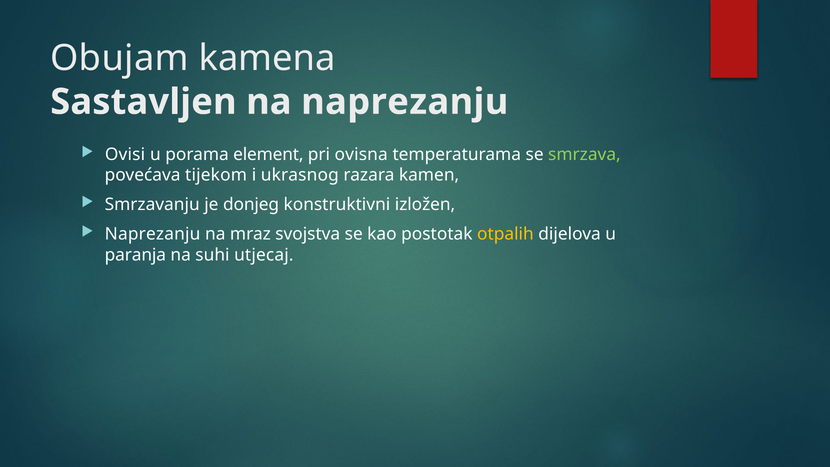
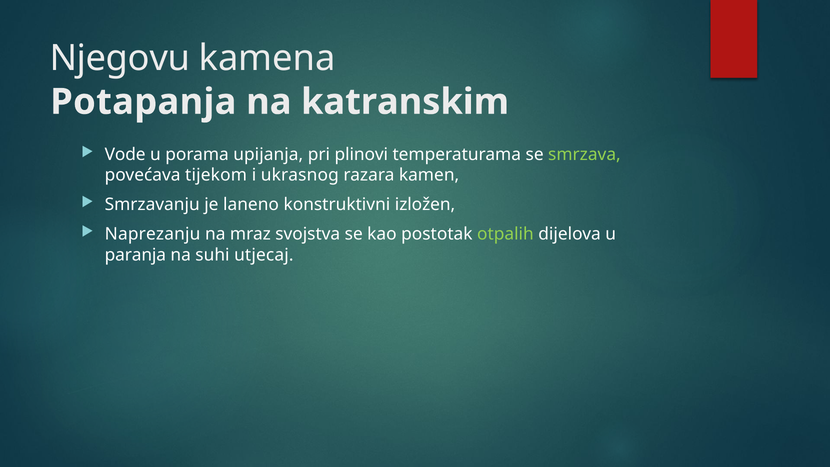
Obujam: Obujam -> Njegovu (120, 58)
Sastavljen: Sastavljen -> Potapanja (143, 102)
na naprezanju: naprezanju -> katranskim (405, 102)
Ovisi: Ovisi -> Vode (125, 154)
element: element -> upijanja (268, 154)
ovisna: ovisna -> plinovi (361, 154)
donjeg: donjeg -> laneno (251, 205)
otpalih colour: yellow -> light green (505, 234)
